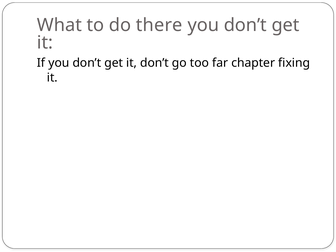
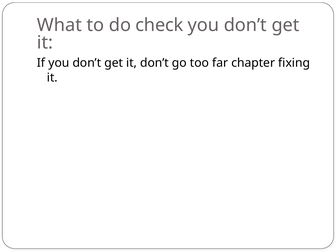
there: there -> check (159, 25)
